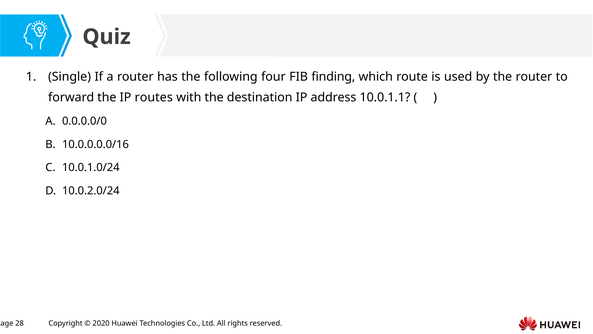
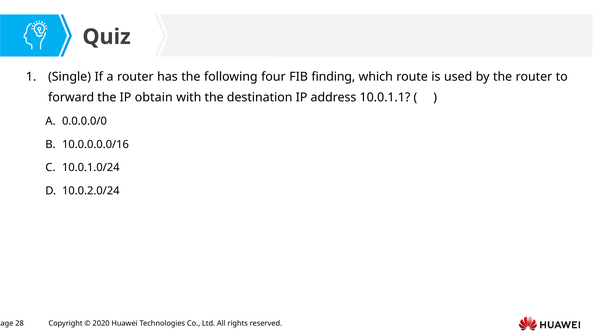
routes: routes -> obtain (154, 97)
